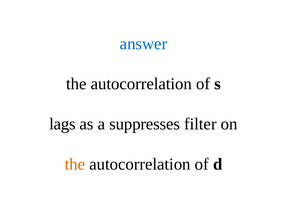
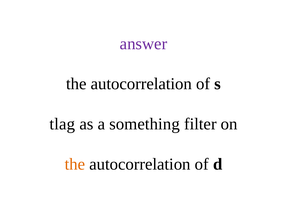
answer colour: blue -> purple (143, 44)
lags: lags -> tlag (62, 124)
suppresses: suppresses -> something (145, 124)
